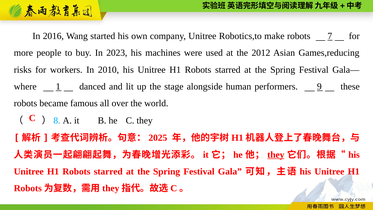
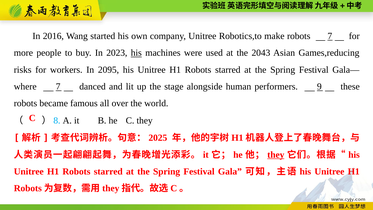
his underline: none -> present (136, 53)
2012: 2012 -> 2043 (261, 53)
2010: 2010 -> 2095 (108, 70)
1: 1 -> 7 (58, 86)
